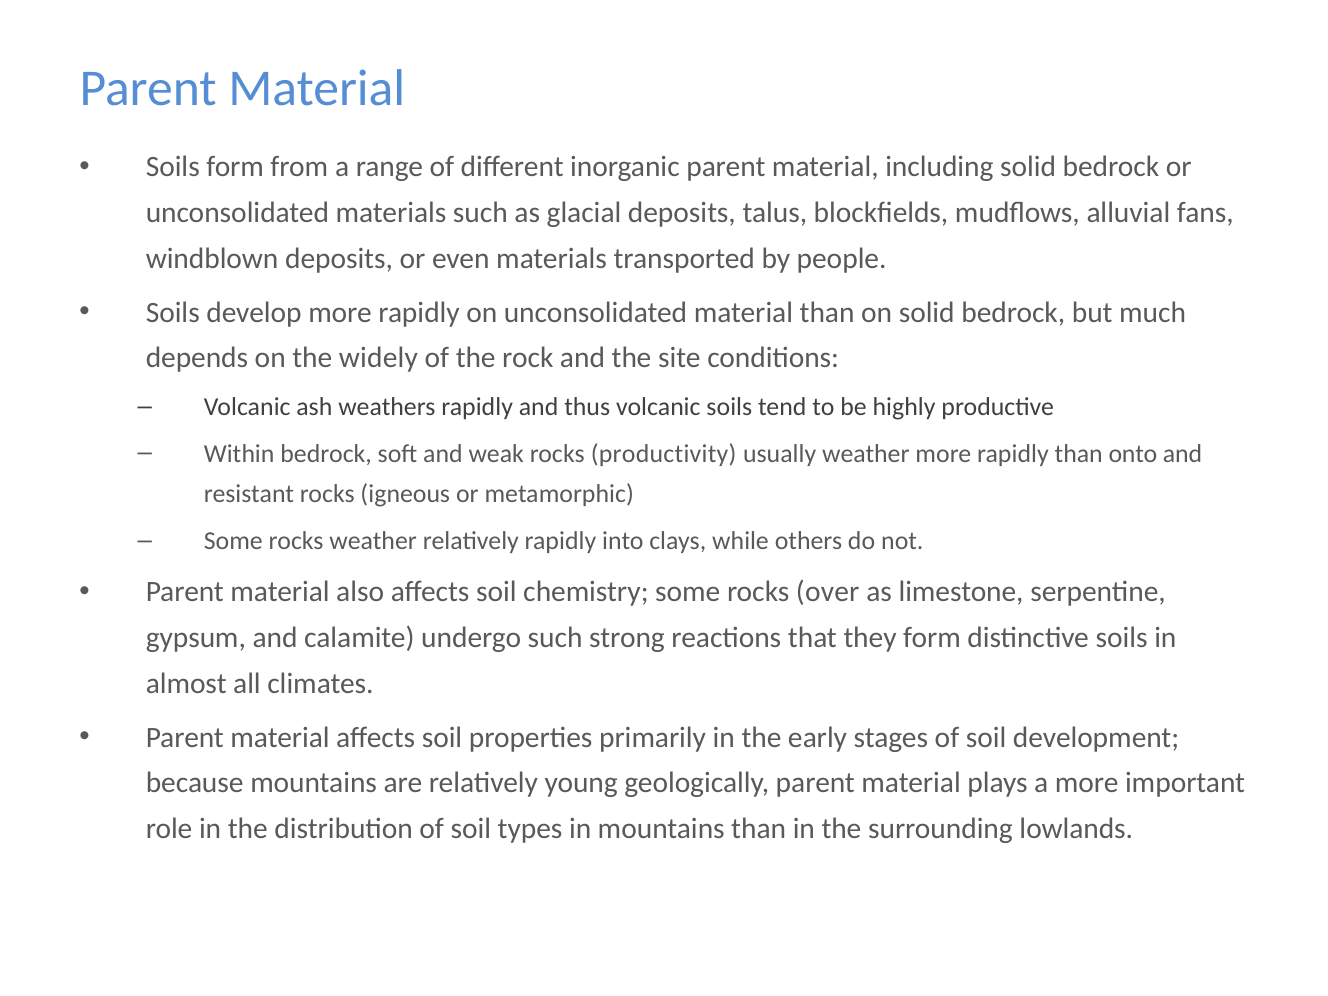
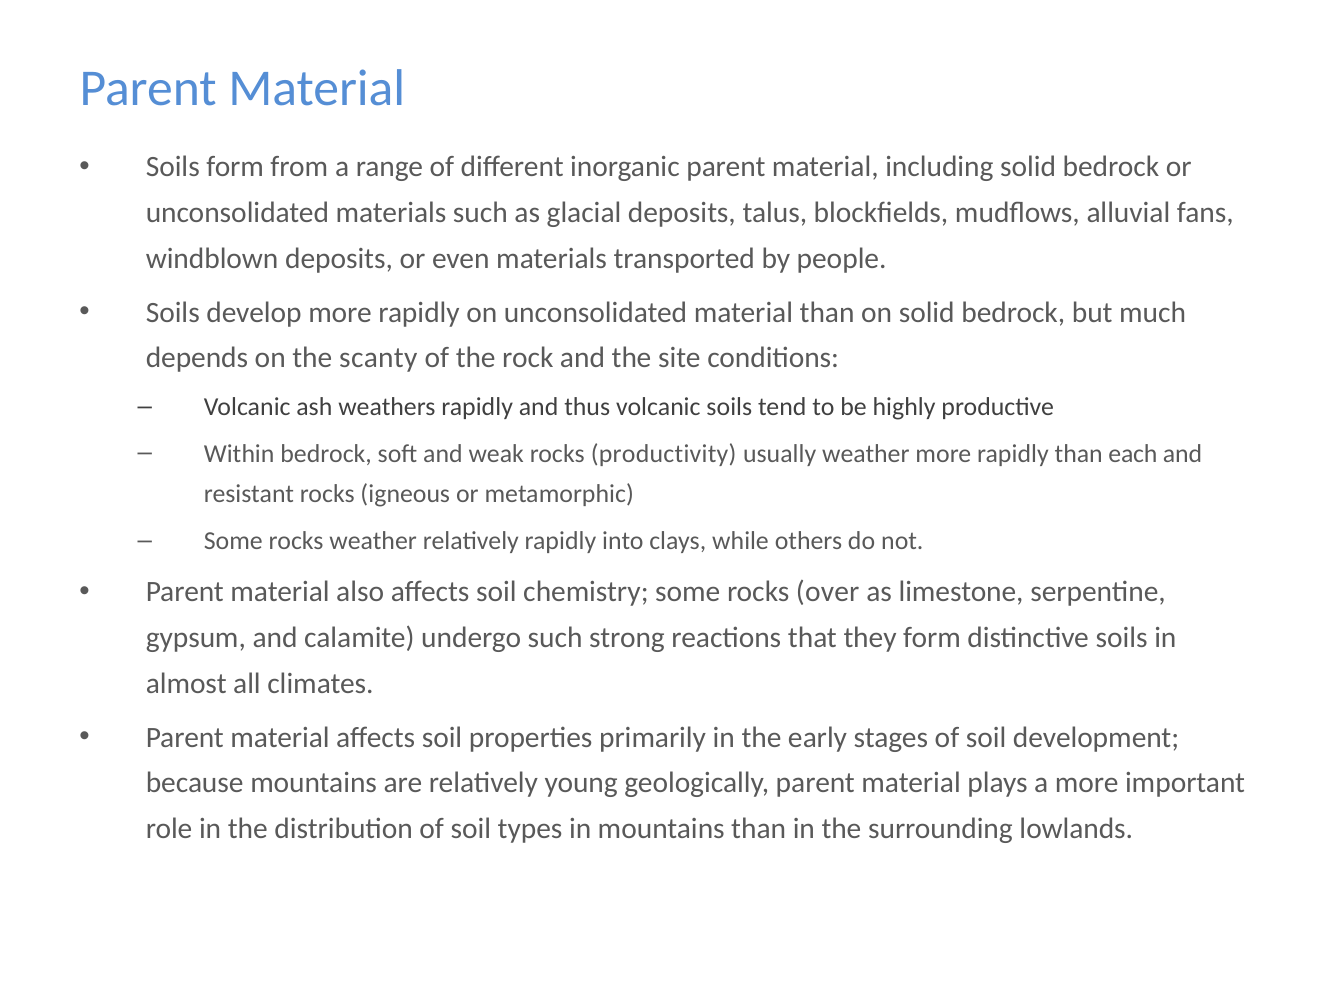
widely: widely -> scanty (378, 358)
onto: onto -> each (1133, 454)
